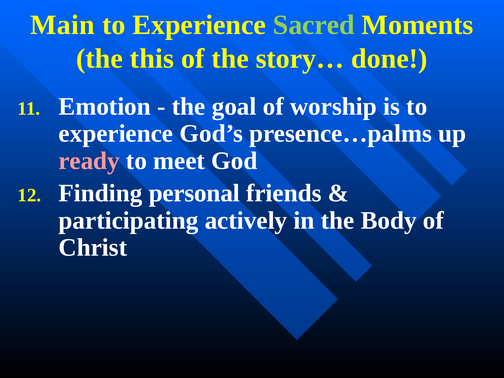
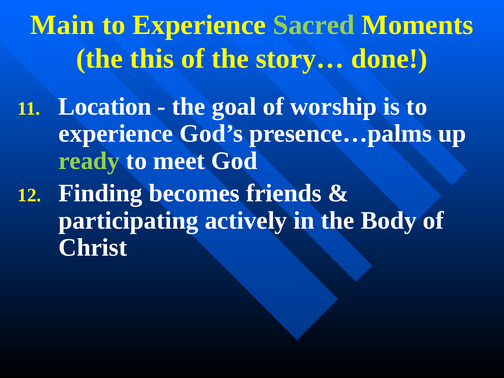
Emotion: Emotion -> Location (105, 106)
ready colour: pink -> light green (89, 161)
personal: personal -> becomes (194, 193)
